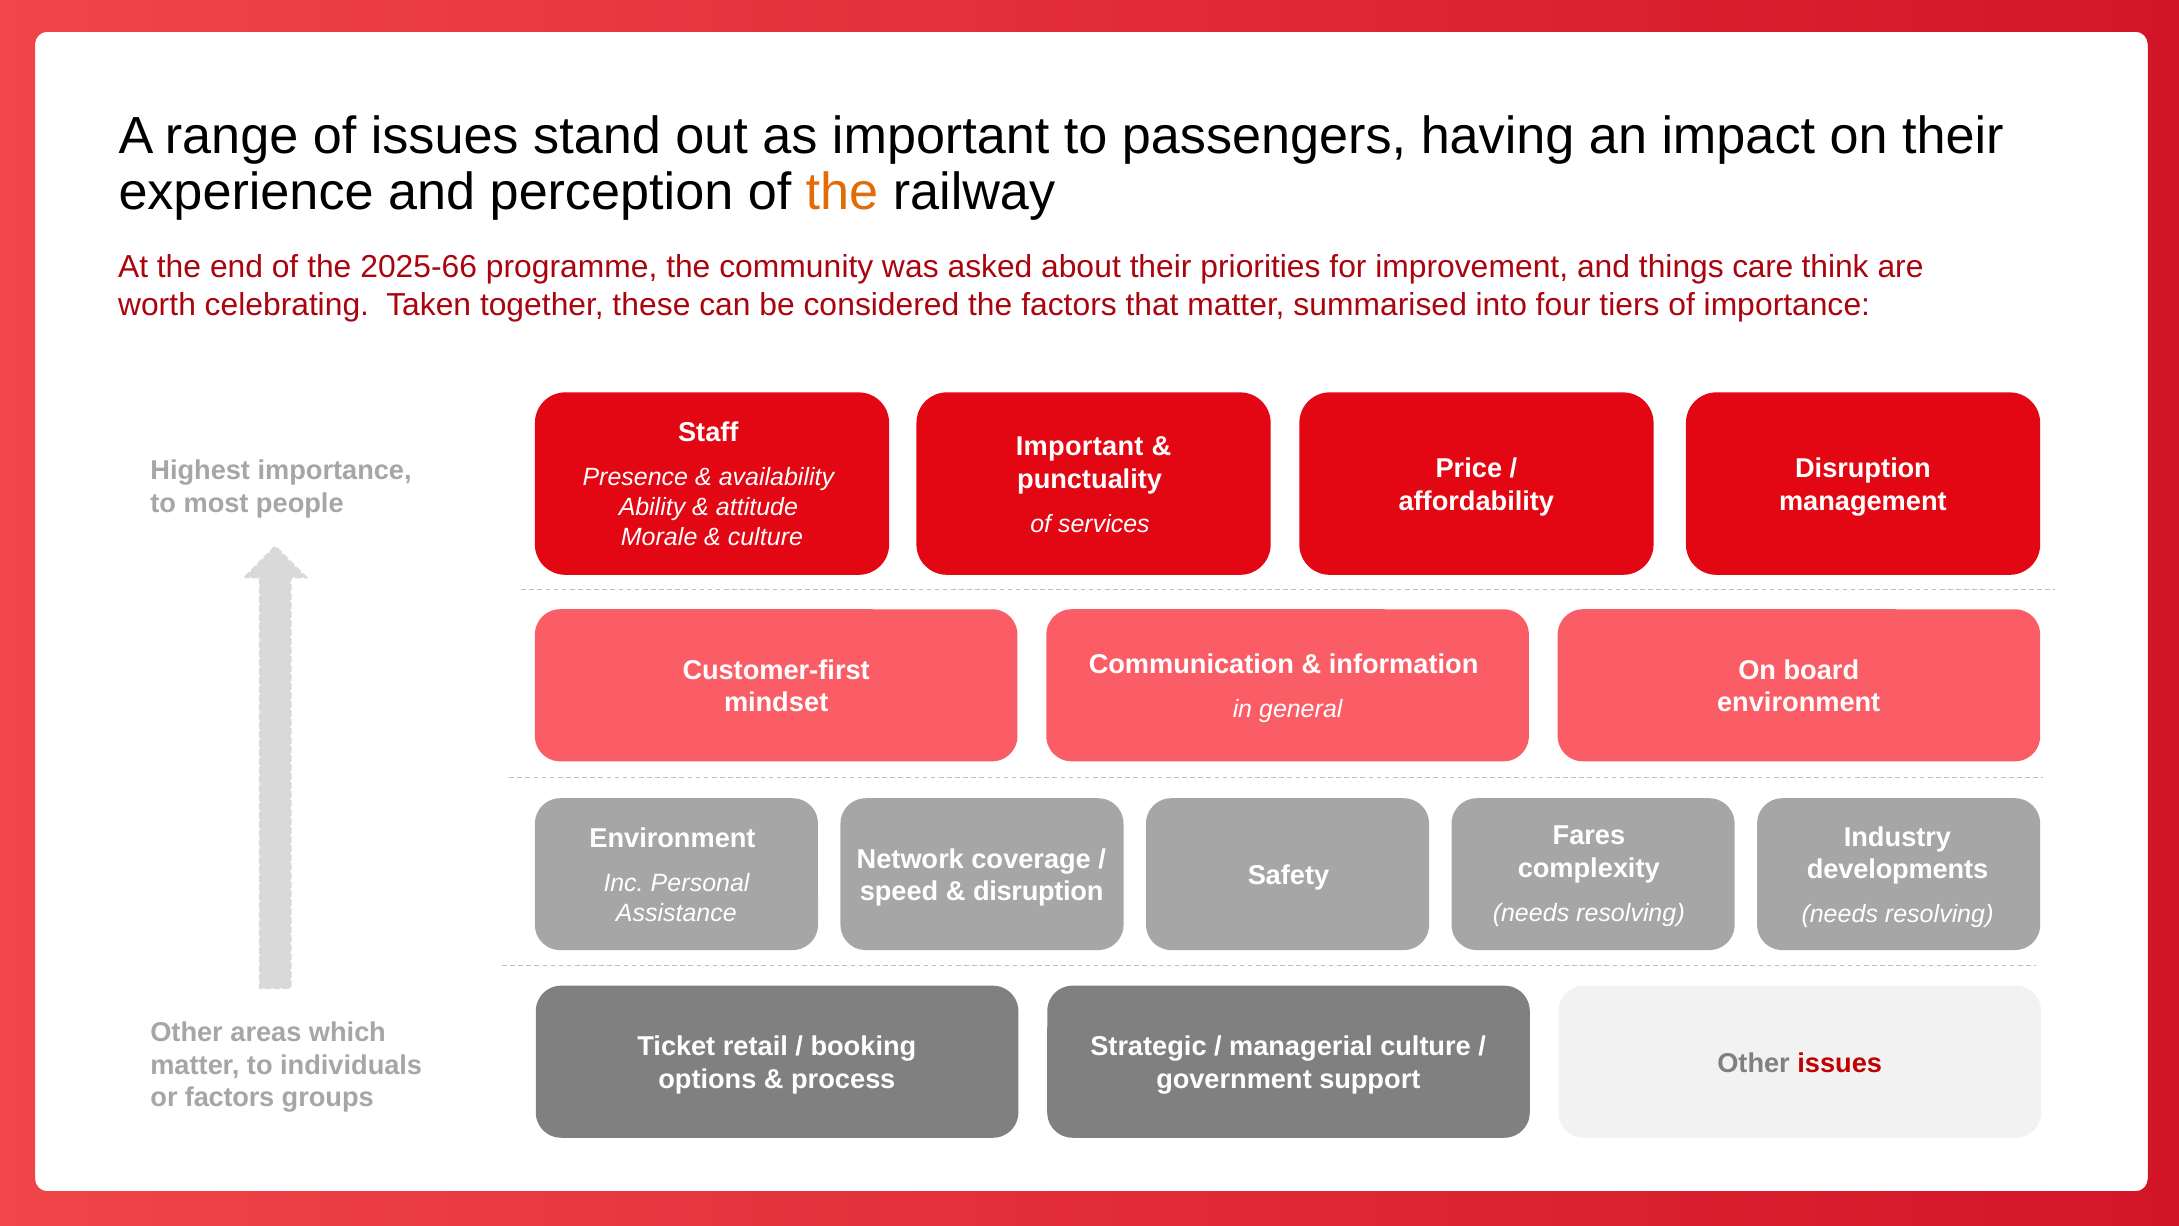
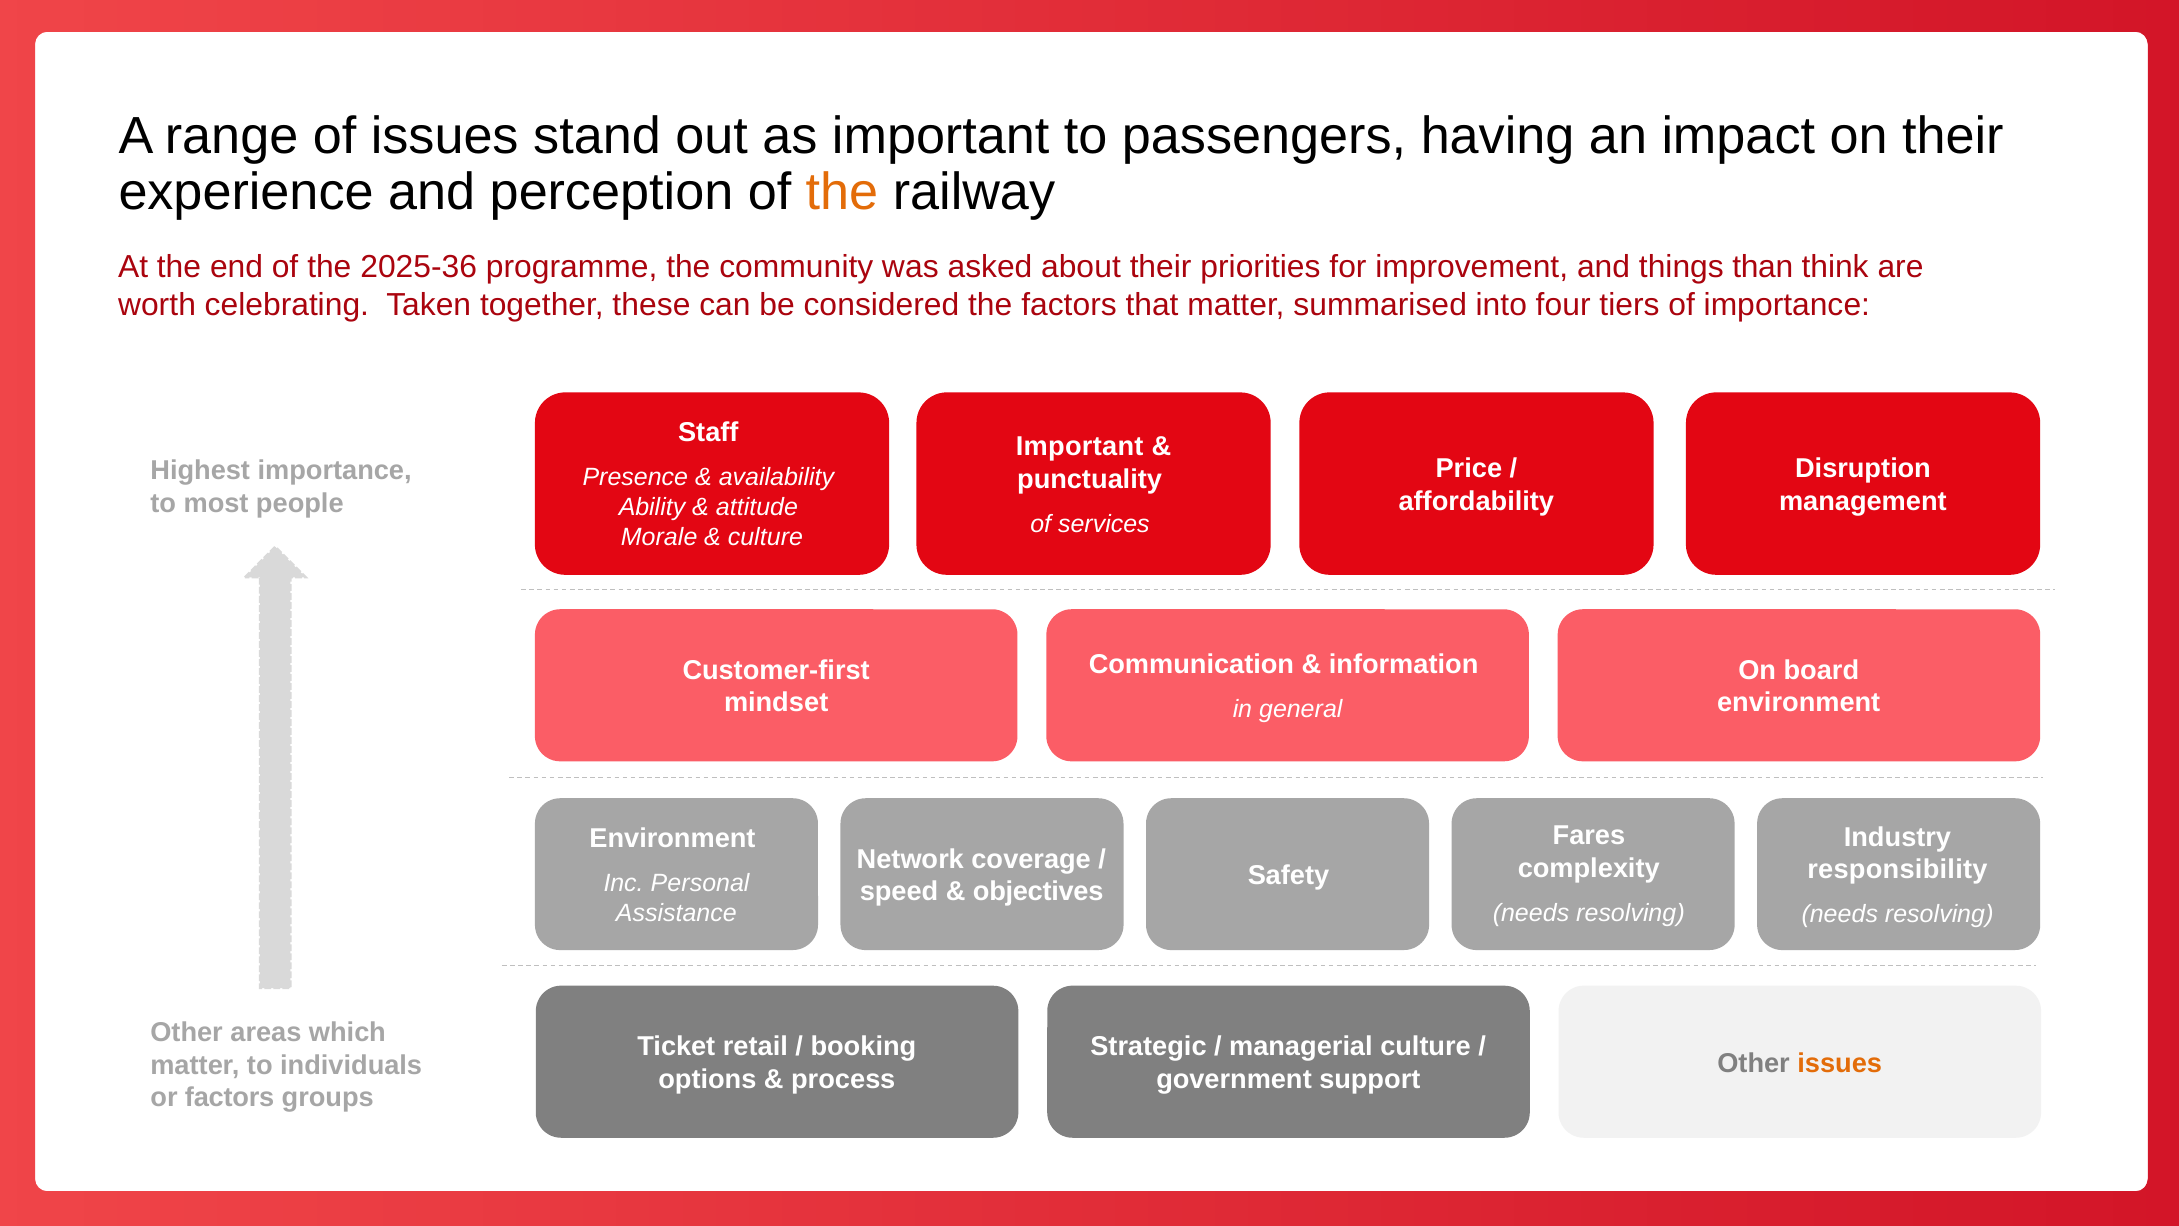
2025-66: 2025-66 -> 2025-36 (419, 267)
care: care -> than (1763, 267)
developments: developments -> responsibility (1897, 870)
disruption: disruption -> objectives (1038, 892)
issues colour: red -> orange (1840, 1063)
